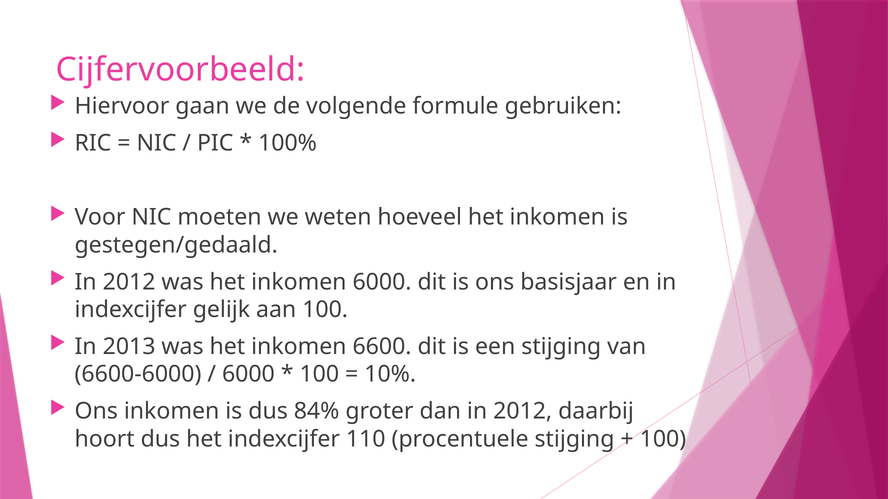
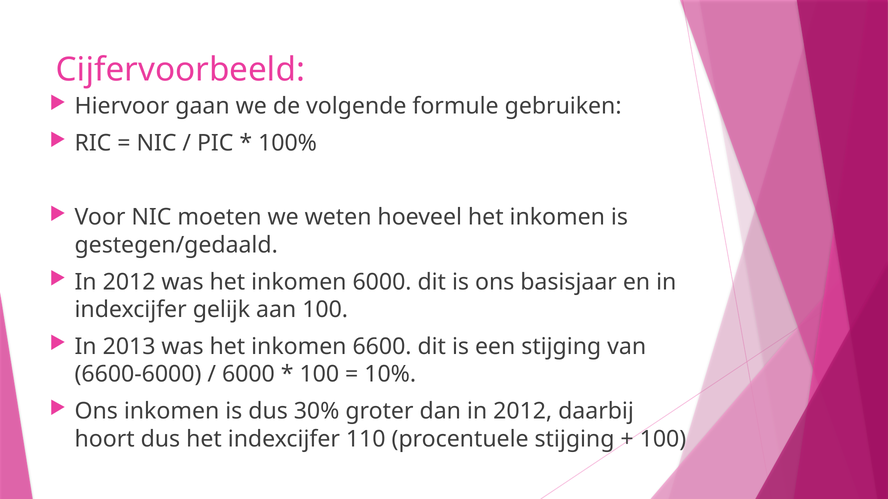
84%: 84% -> 30% (317, 412)
